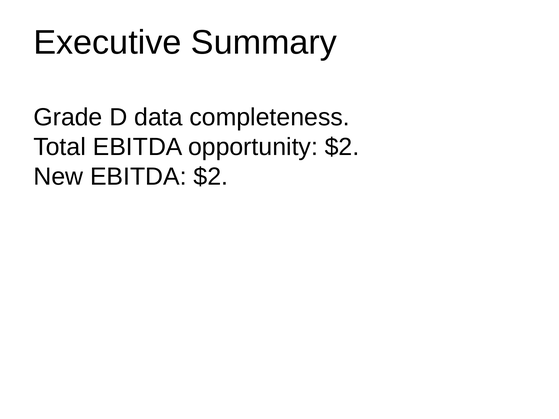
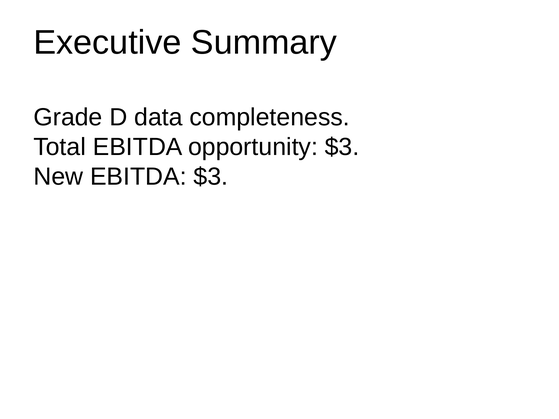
opportunity $2: $2 -> $3 (342, 147)
EBITDA $2: $2 -> $3 (211, 177)
